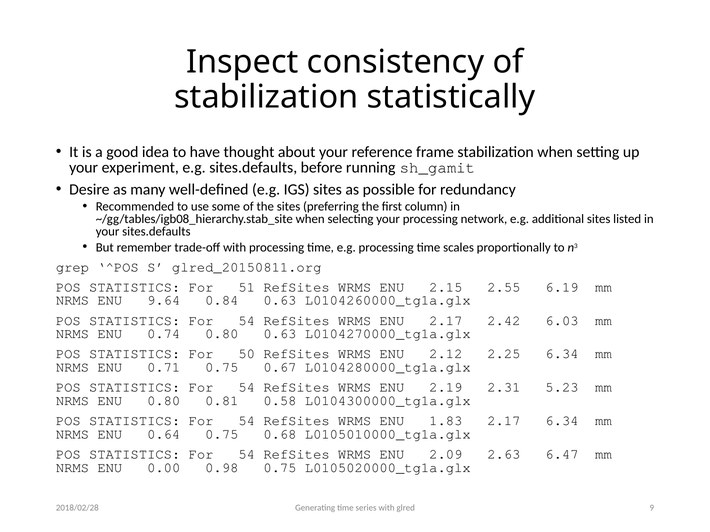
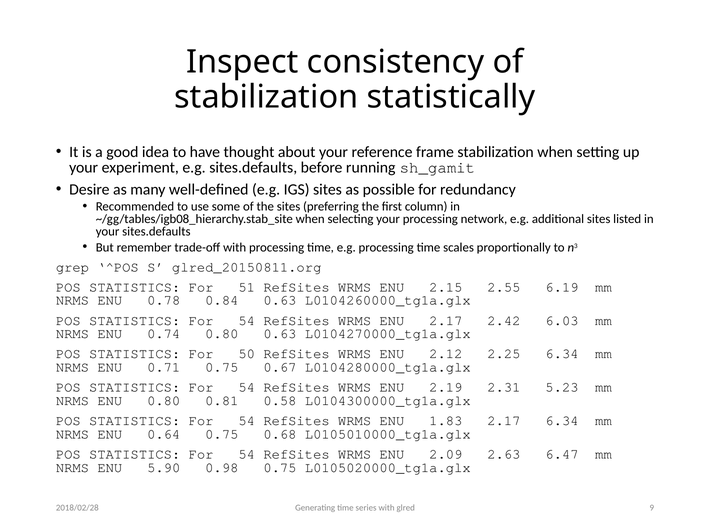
9.64: 9.64 -> 0.78 (164, 301)
0.00: 0.00 -> 5.90 (164, 468)
